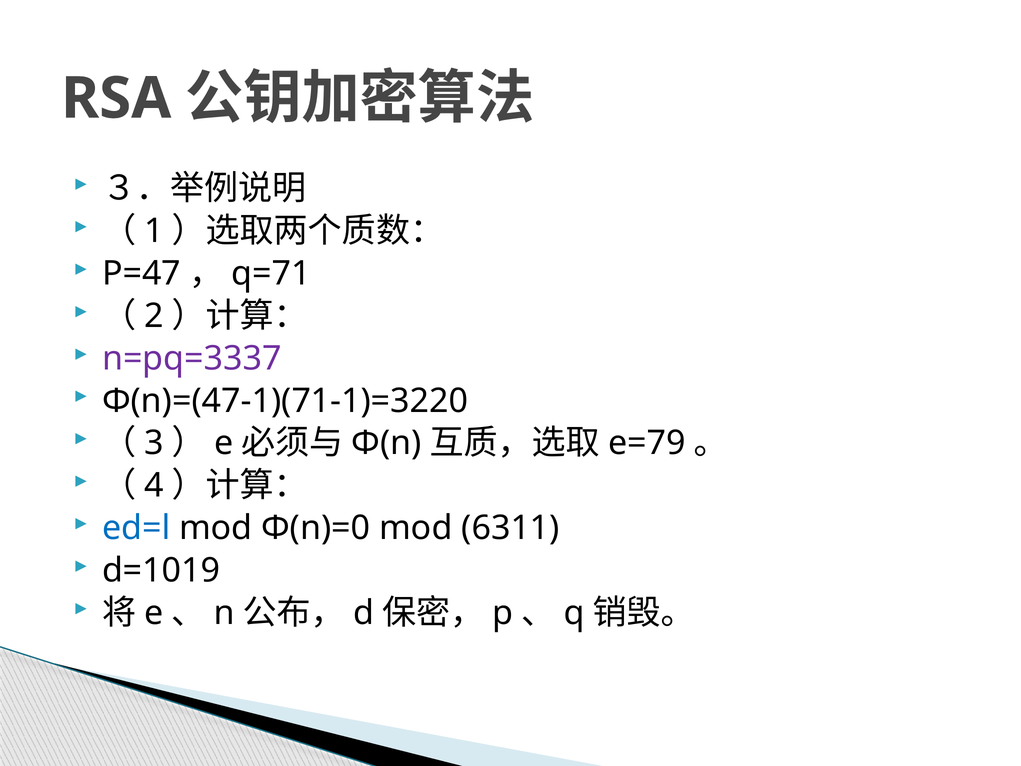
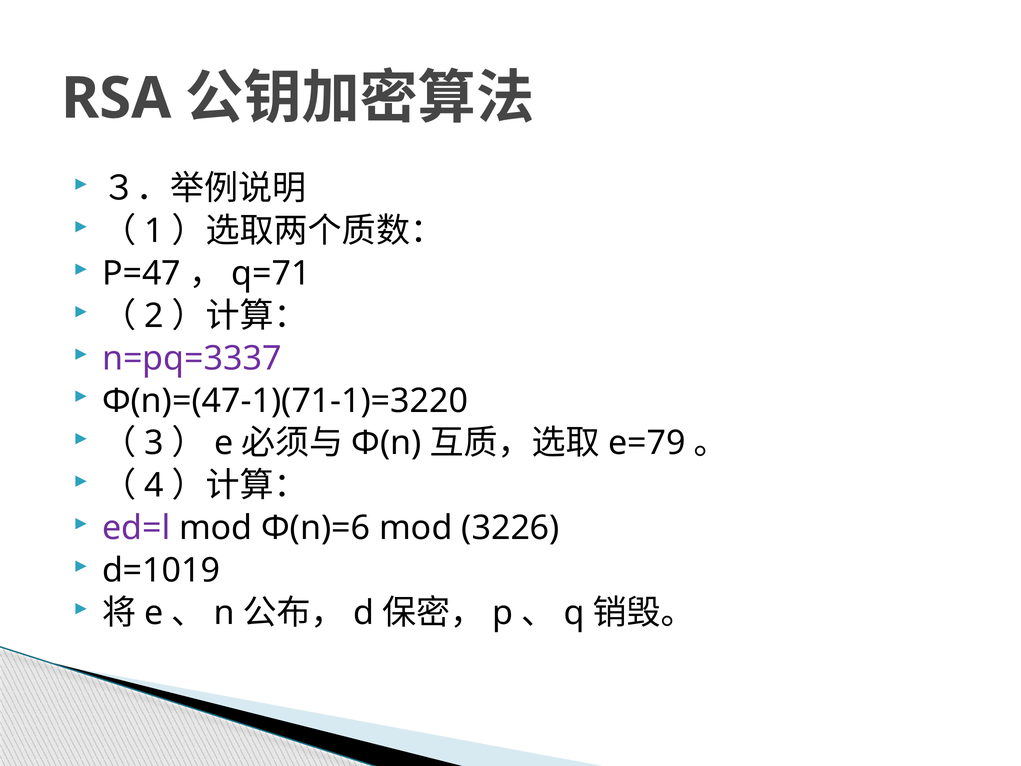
ed=l colour: blue -> purple (136, 528)
Φ(n)=0: Φ(n)=0 -> Φ(n)=6 (316, 528)
6311: 6311 -> 3226 (511, 528)
